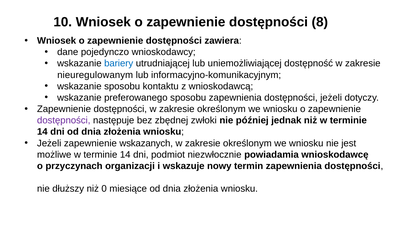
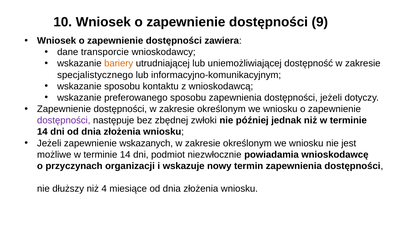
8: 8 -> 9 (320, 22)
pojedynczo: pojedynczo -> transporcie (105, 52)
bariery colour: blue -> orange (119, 64)
nieuregulowanym: nieuregulowanym -> specjalistycznego (95, 75)
0: 0 -> 4 (104, 189)
